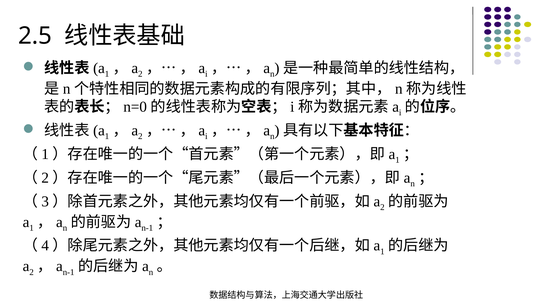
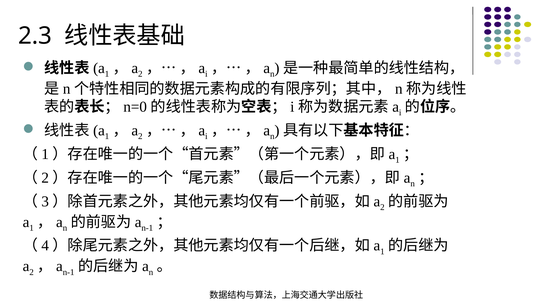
2.5: 2.5 -> 2.3 (35, 36)
